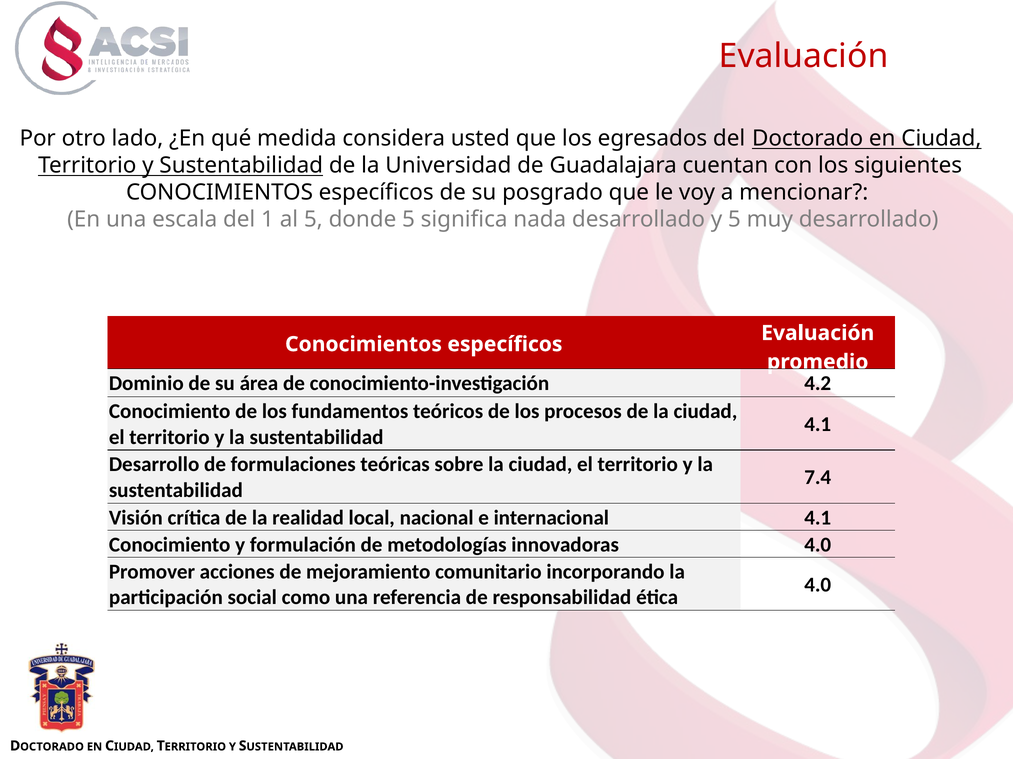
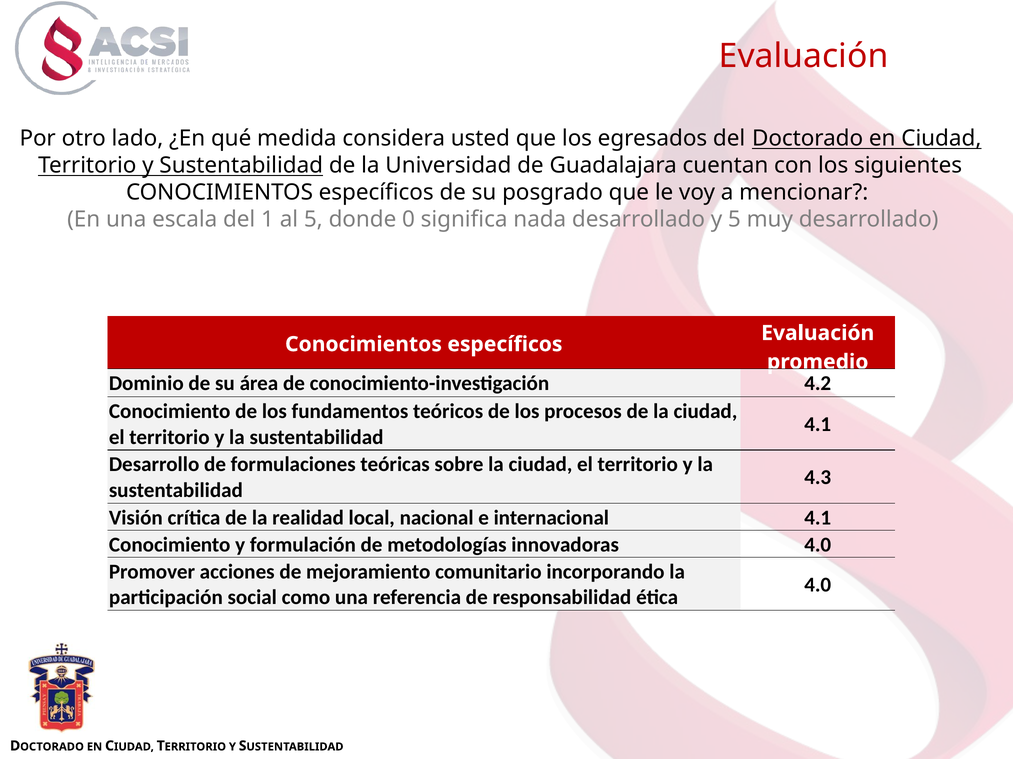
donde 5: 5 -> 0 (408, 219)
7.4: 7.4 -> 4.3 (818, 478)
